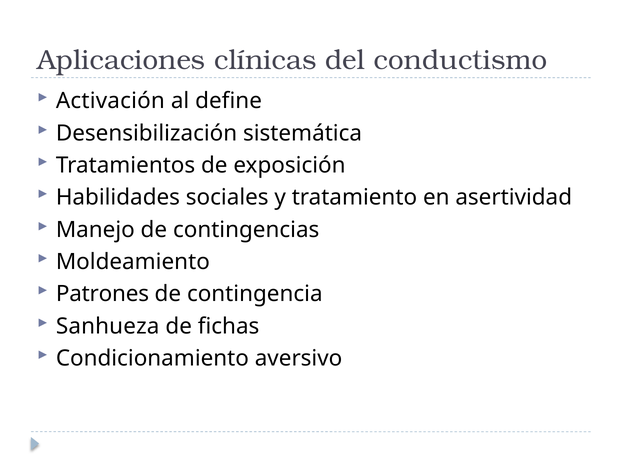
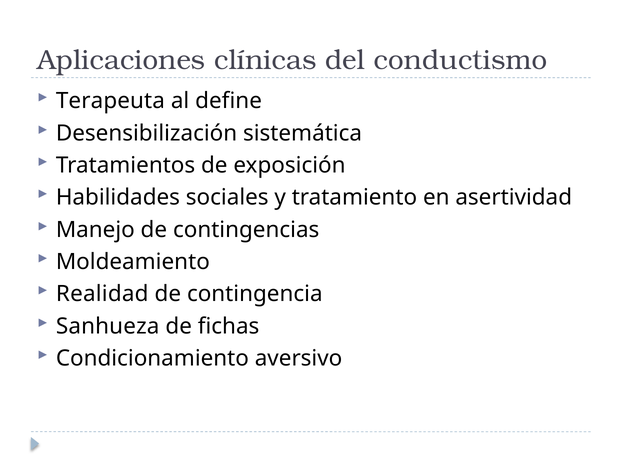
Activación: Activación -> Terapeuta (110, 101)
Patrones: Patrones -> Realidad (102, 294)
